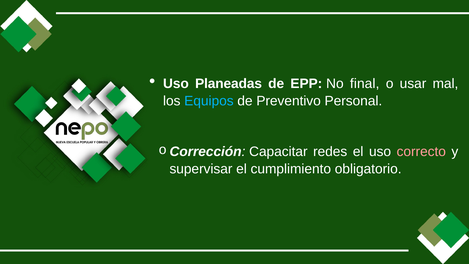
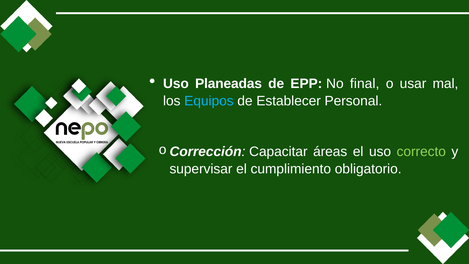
Preventivo: Preventivo -> Establecer (289, 101)
redes: redes -> áreas (330, 151)
correcto colour: pink -> light green (421, 151)
